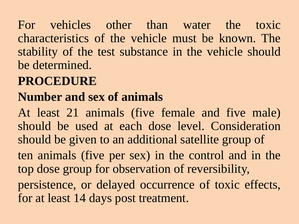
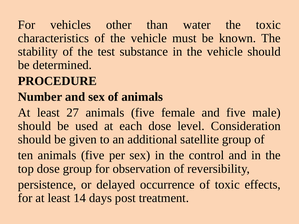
21: 21 -> 27 (73, 113)
